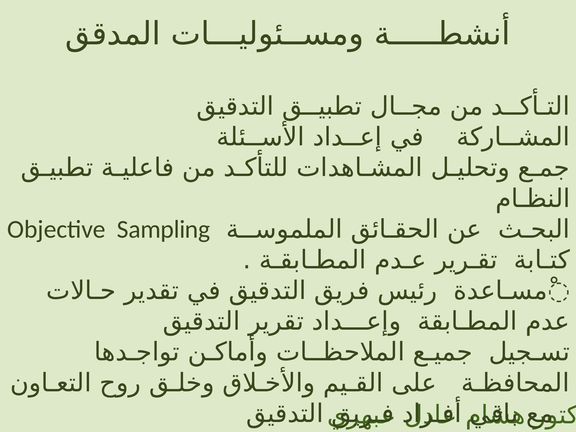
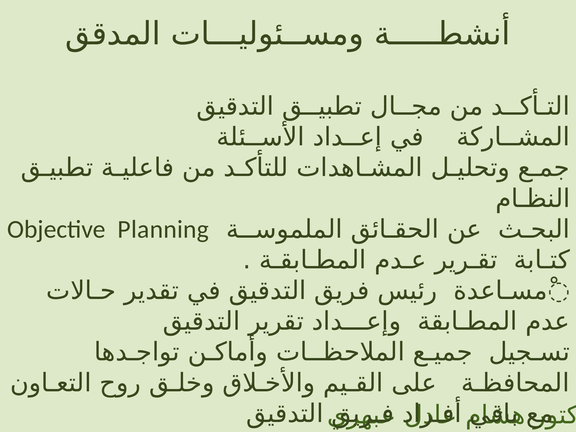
Sampling: Sampling -> Planning (163, 229)
